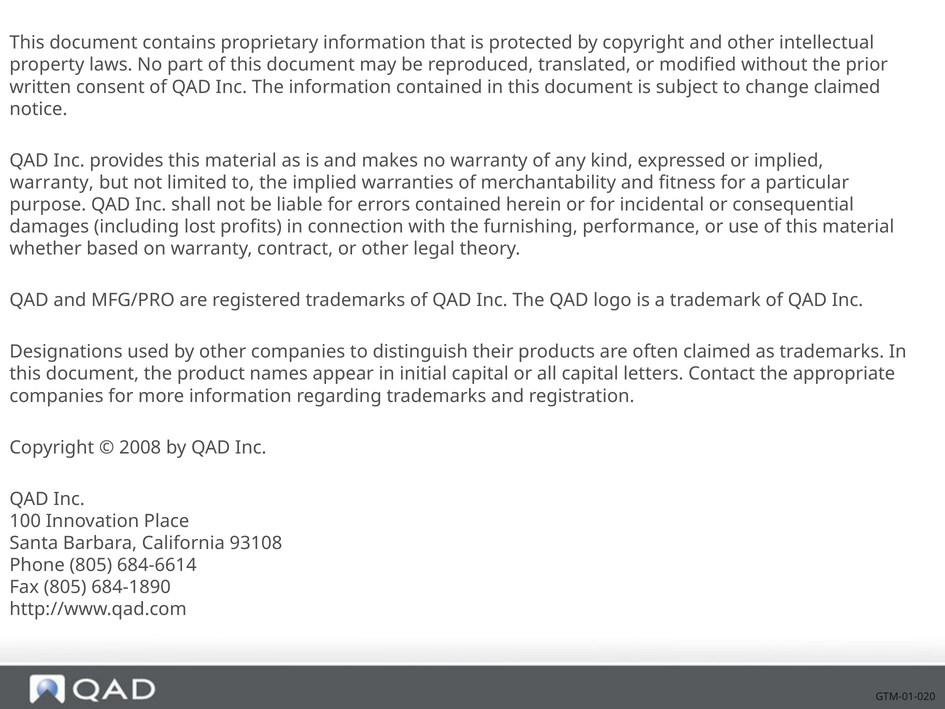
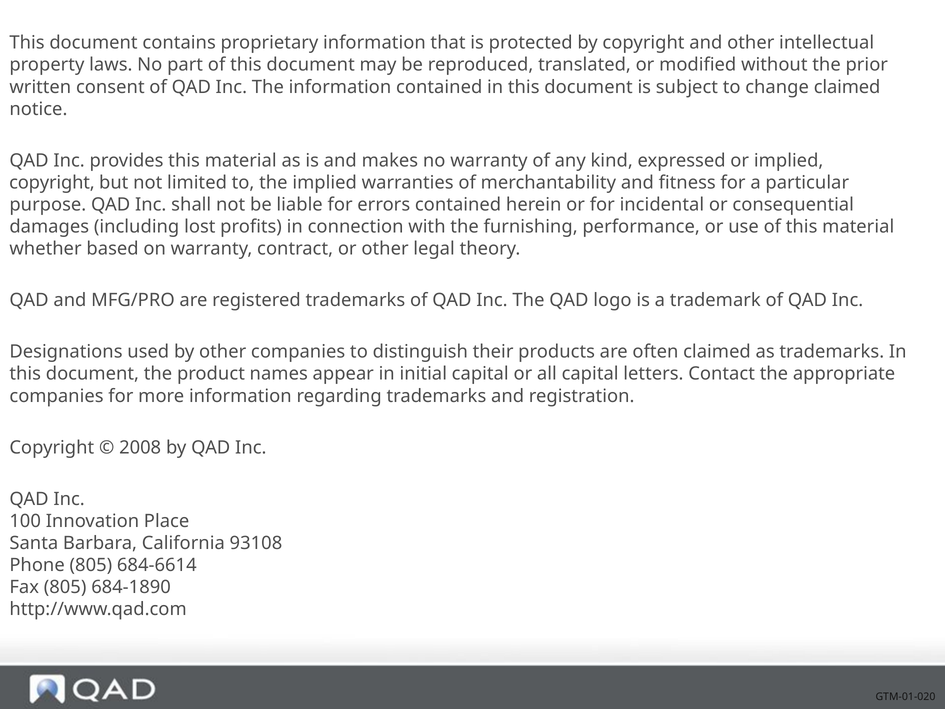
warranty: warranty -> copyright (52, 183)
